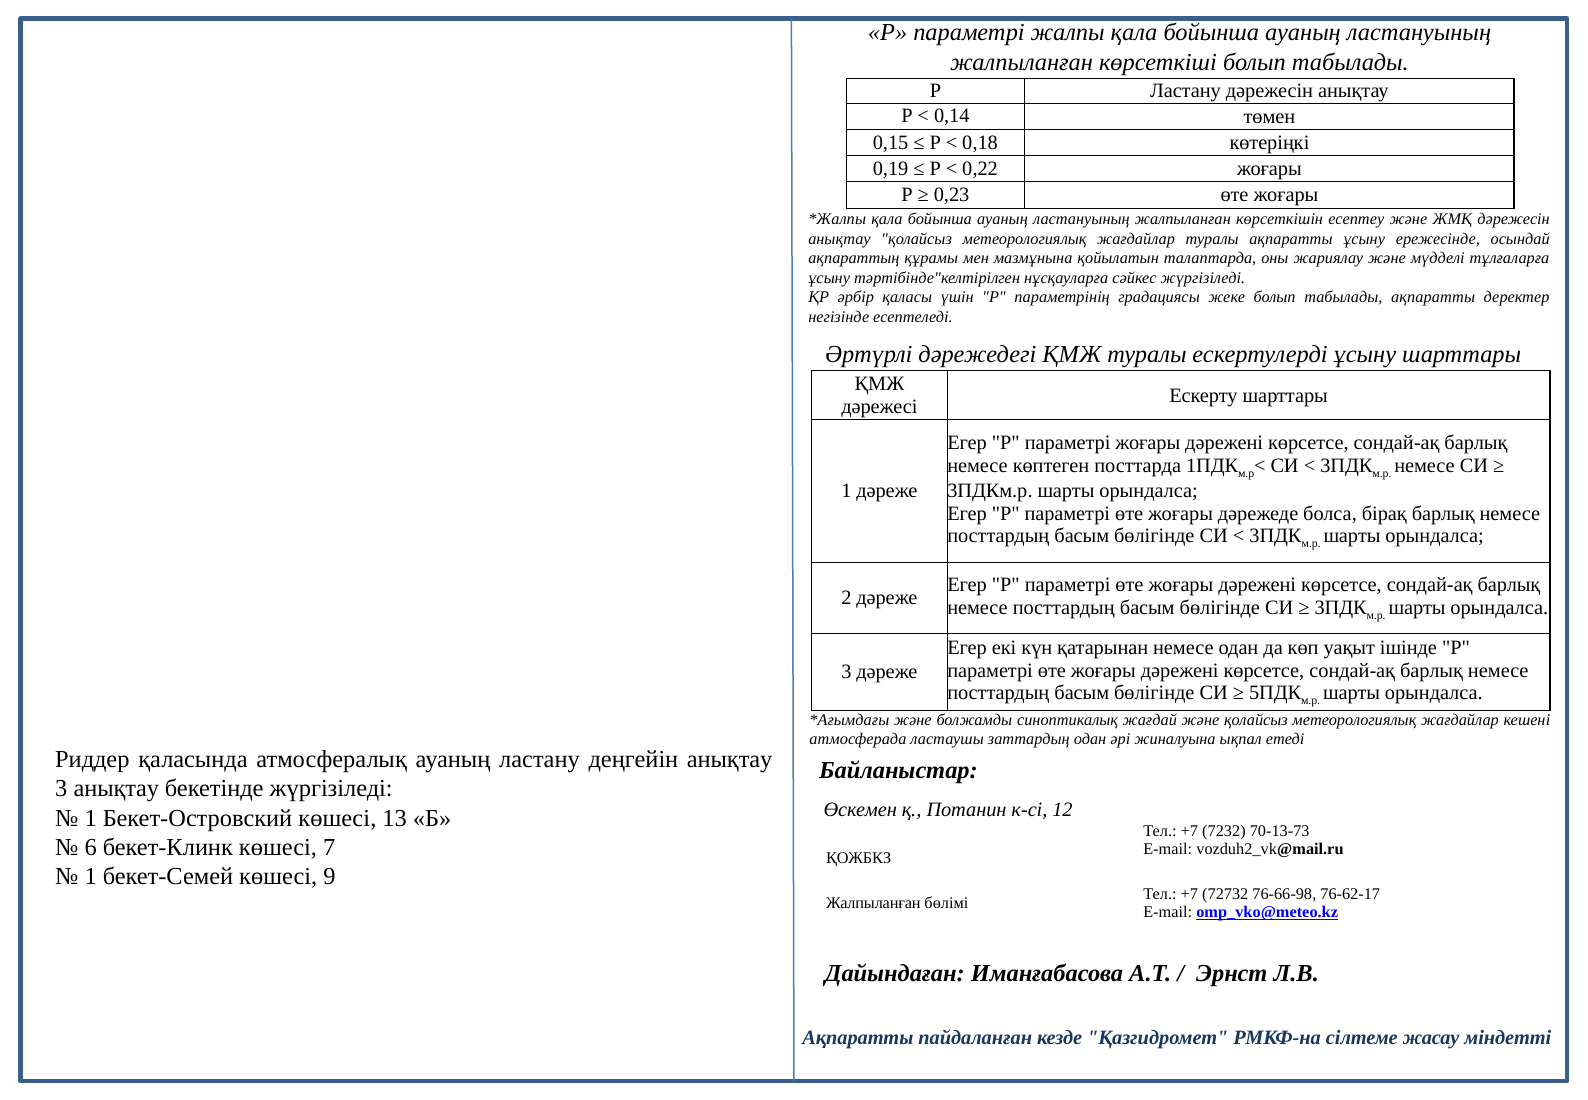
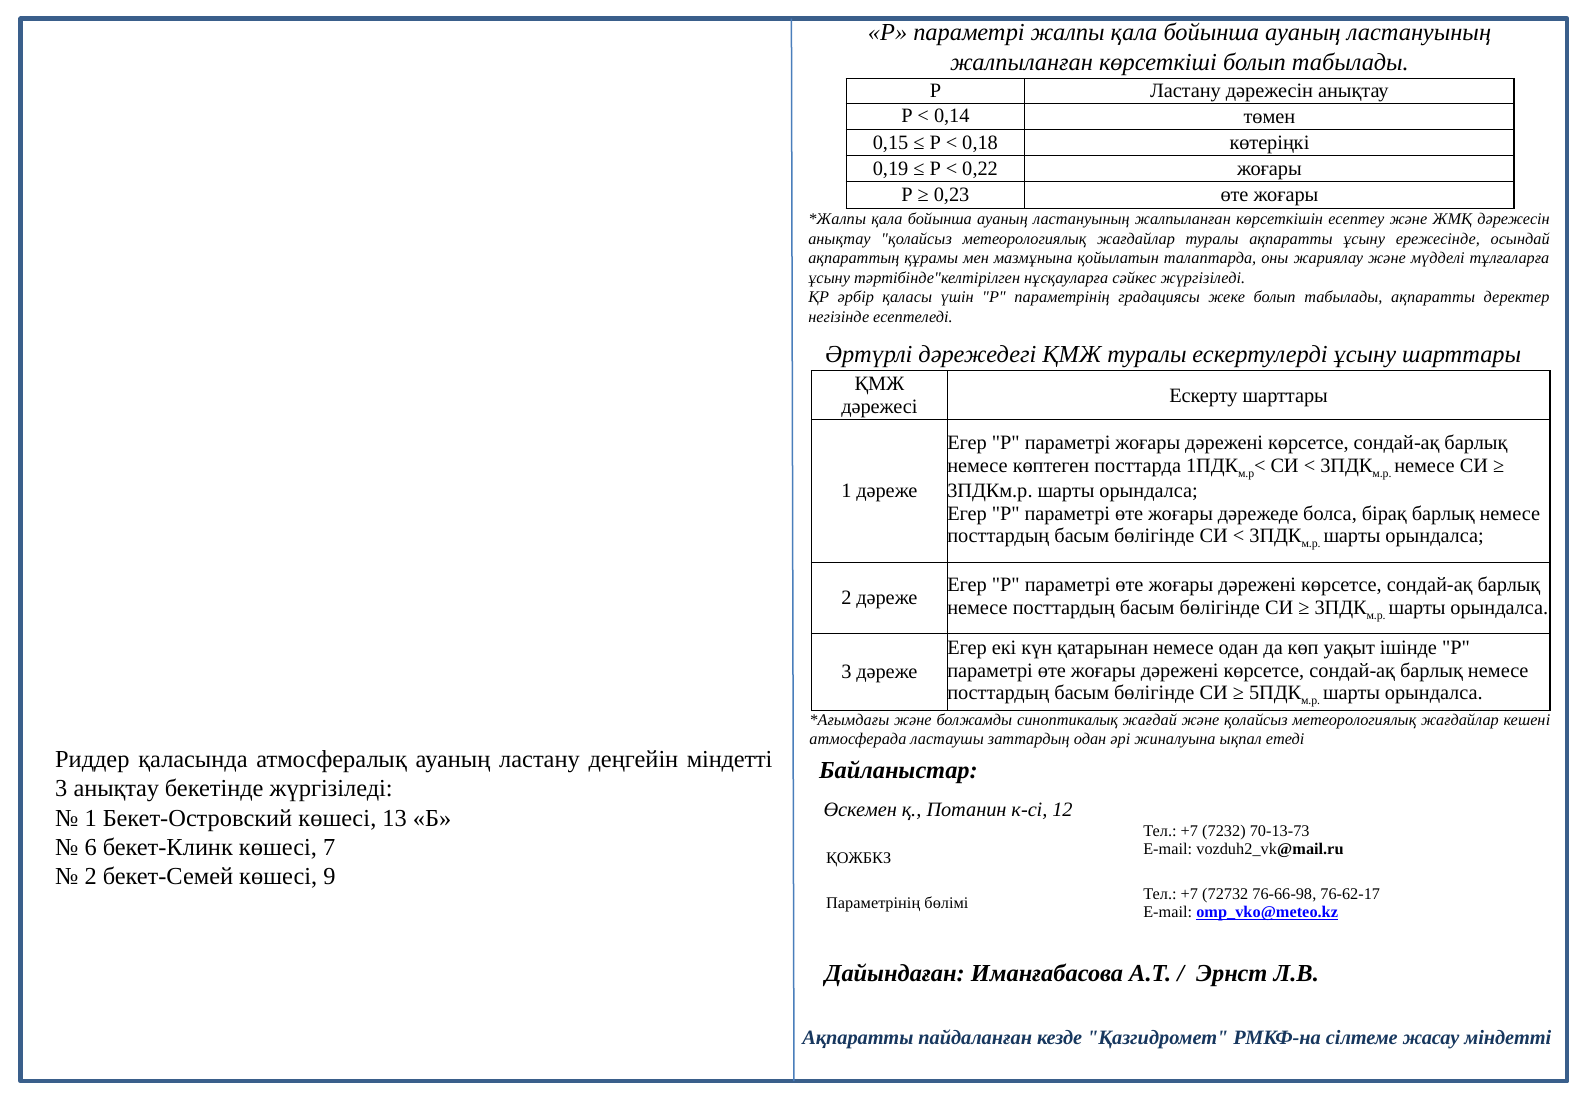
деңгейін анықтау: анықтау -> міндетті (730, 759)
1: 1 -> 2 (91, 876)
Жалпыланған: Жалпыланған -> Параметрінің (873, 903)
